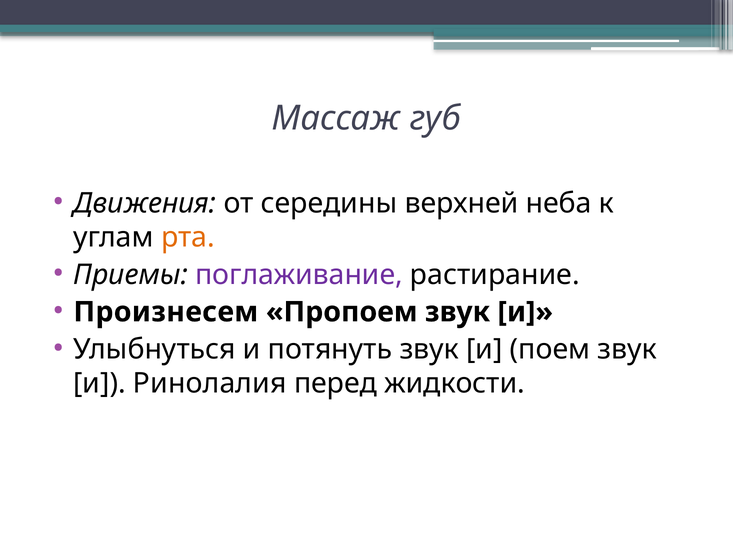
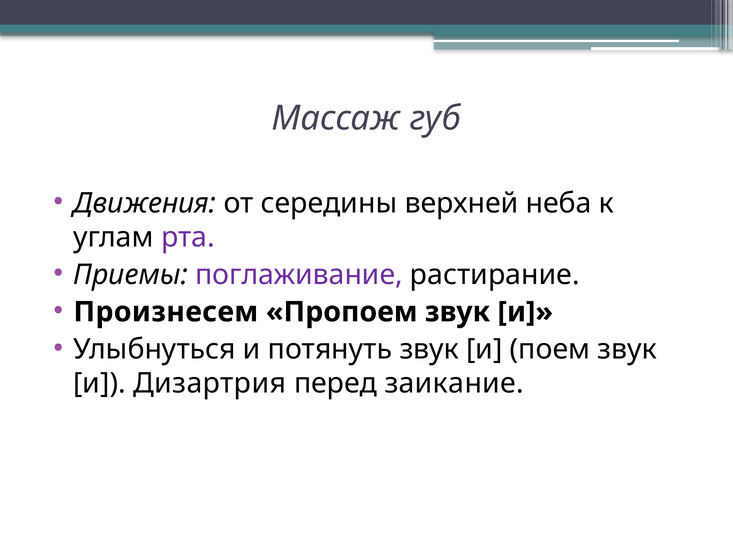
рта colour: orange -> purple (188, 237)
Ринолалия: Ринолалия -> Дизартрия (210, 383)
жидкости: жидкости -> заикание (454, 383)
